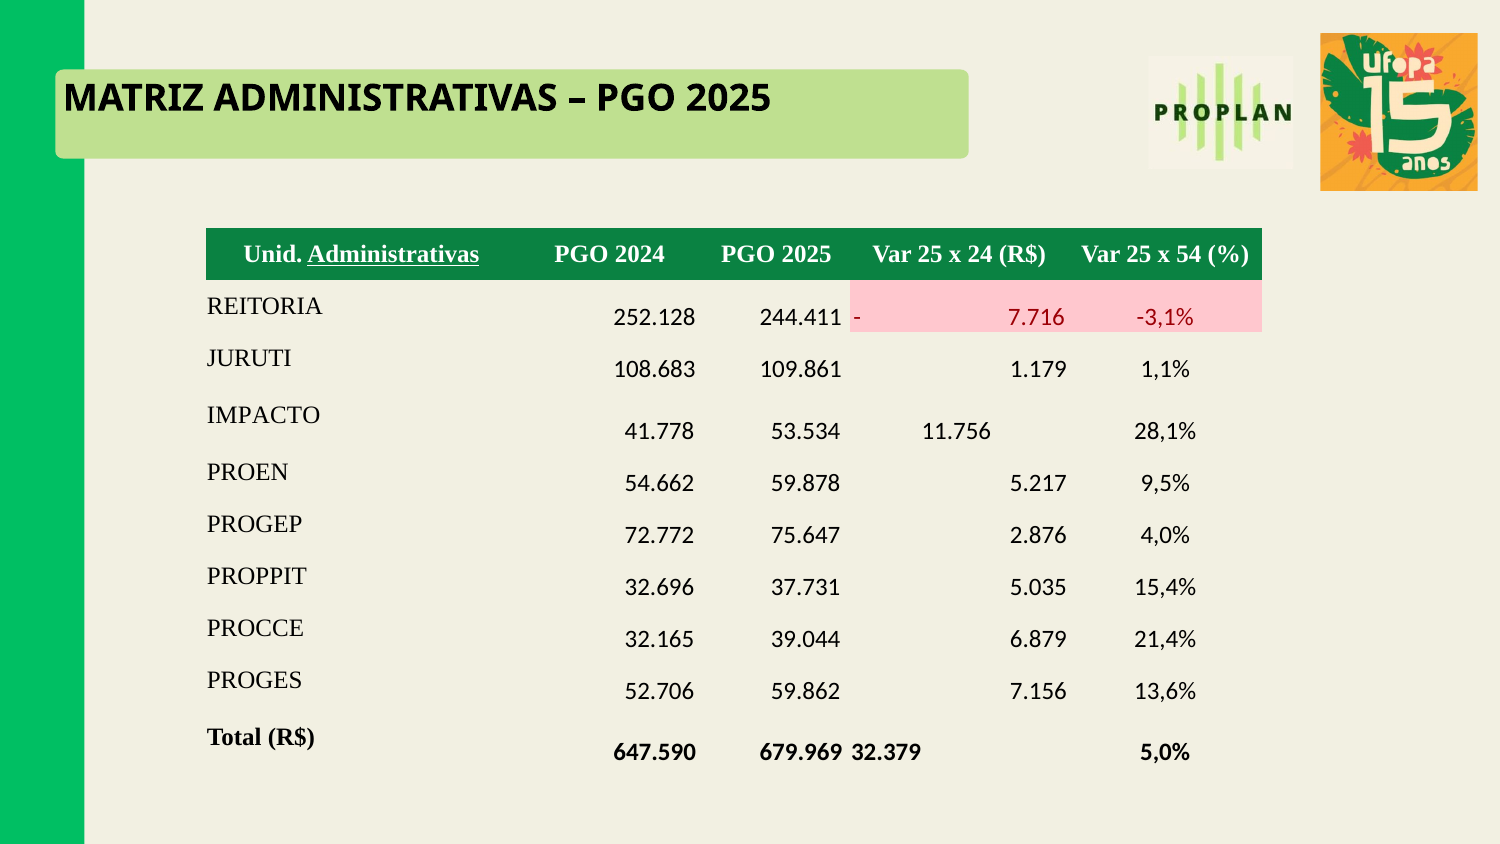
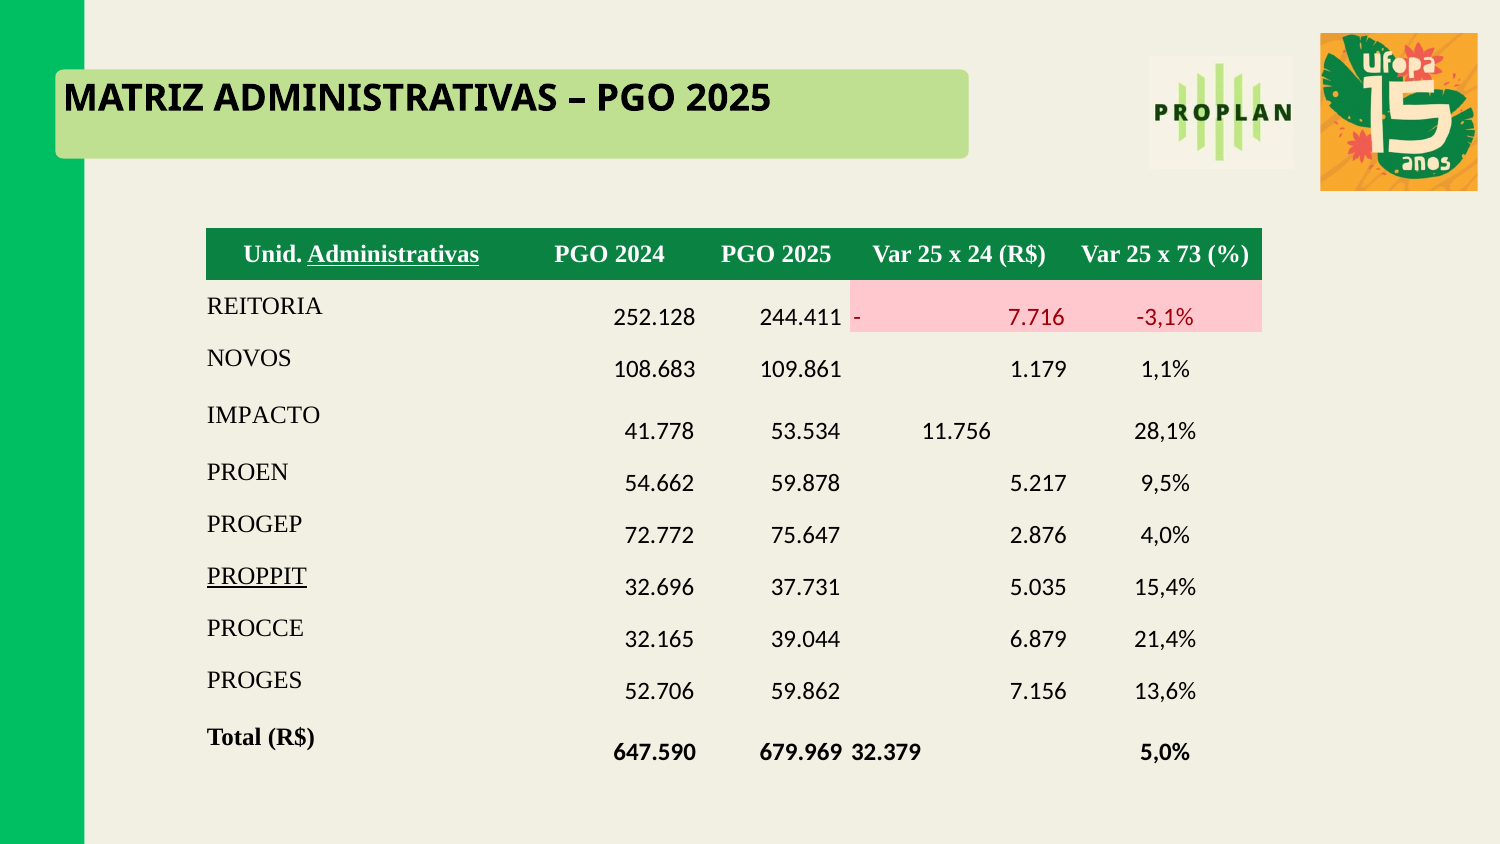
54: 54 -> 73 (1189, 255)
JURUTI: JURUTI -> NOVOS (249, 359)
PROPPIT underline: none -> present (257, 576)
